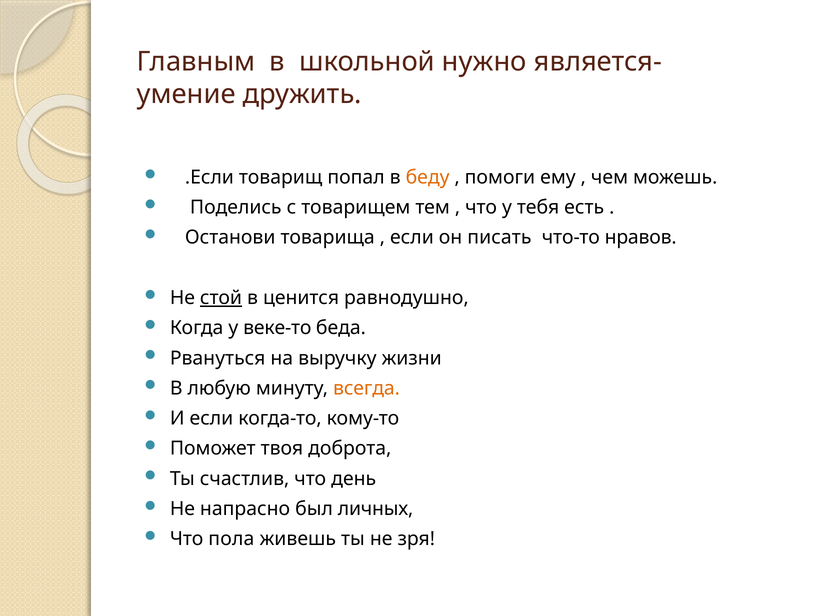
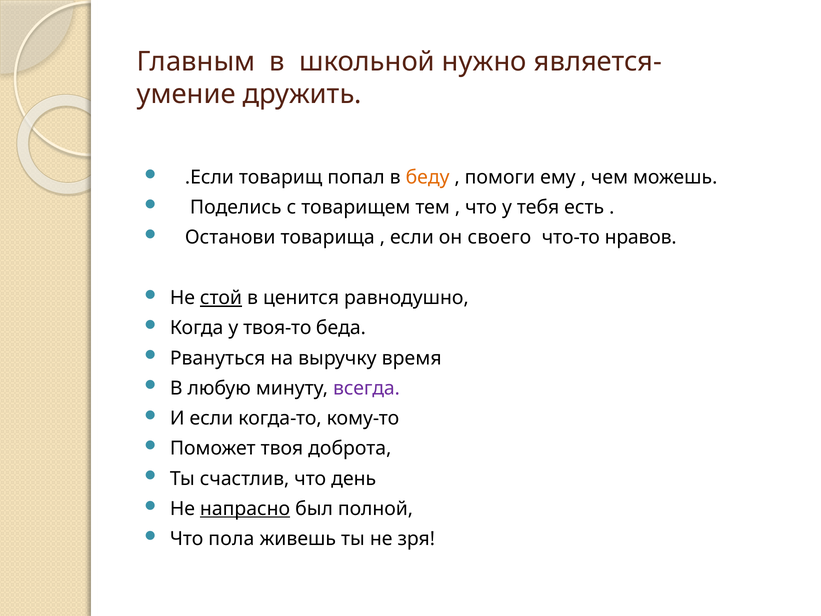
писать: писать -> своего (499, 237)
веке-то: веке-то -> твоя-то (277, 328)
жизни: жизни -> время (412, 358)
всегда colour: orange -> purple (366, 388)
напрасно underline: none -> present (245, 509)
личных: личных -> полной (375, 509)
